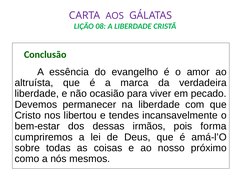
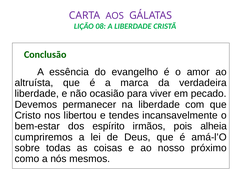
dessas: dessas -> espírito (109, 126)
forma: forma -> alheia (214, 126)
